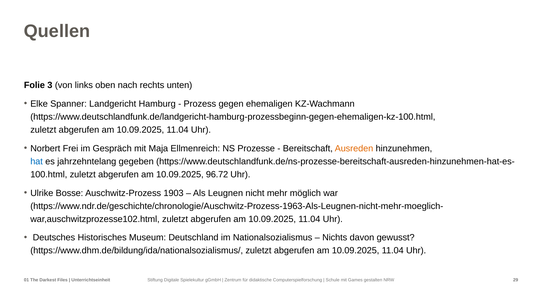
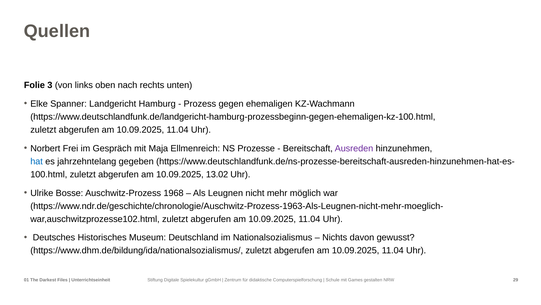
Ausreden colour: orange -> purple (354, 148)
96.72: 96.72 -> 13.02 (217, 174)
1903: 1903 -> 1968 (174, 193)
